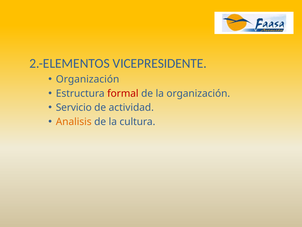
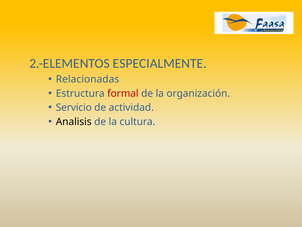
VICEPRESIDENTE: VICEPRESIDENTE -> ESPECIALMENTE (160, 63)
Organización: Organización -> Relacionadas (88, 79)
Analisis colour: orange -> black (74, 121)
